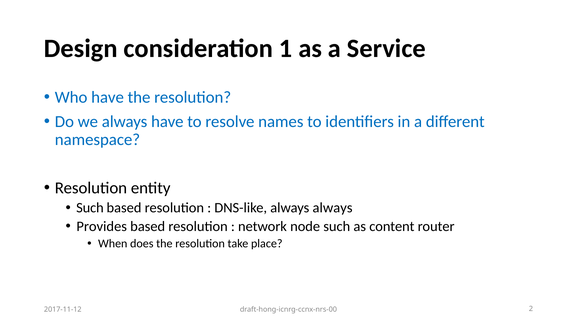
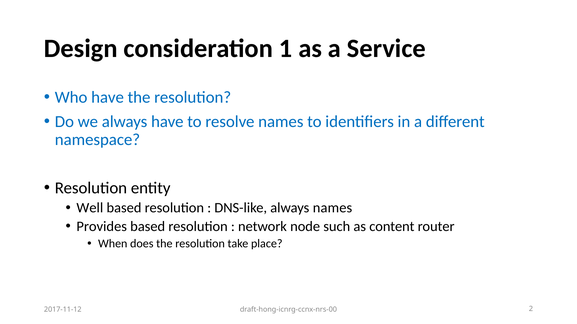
Such: Such -> Well (90, 208)
always always: always -> names (333, 208)
